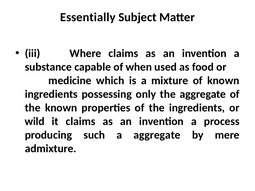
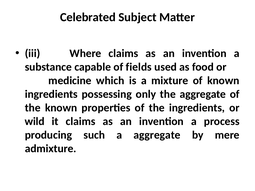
Essentially: Essentially -> Celebrated (88, 17)
when: when -> fields (139, 67)
